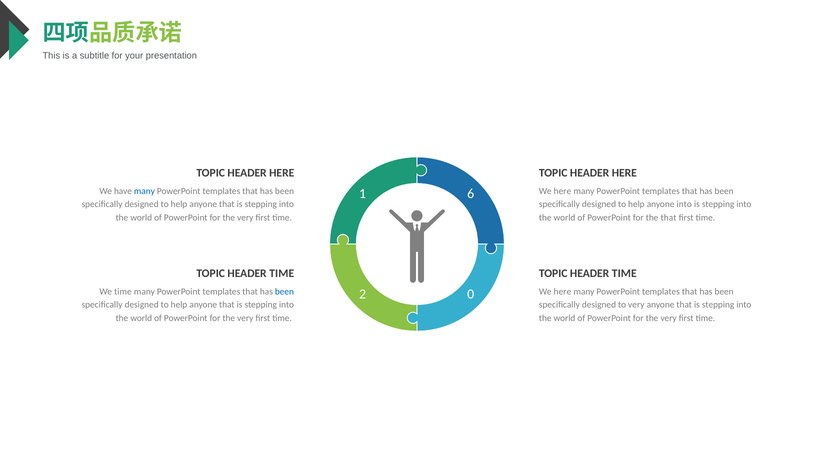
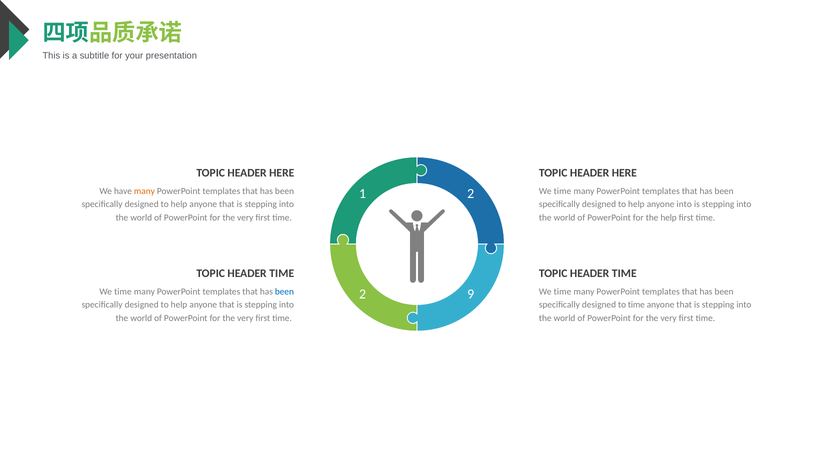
many colour: blue -> orange (144, 191)
here: here -> time (562, 191)
1 6: 6 -> 2 (471, 194)
the that: that -> help (669, 218)
here: here -> time (562, 291)
0: 0 -> 9 (471, 294)
to very: very -> time (636, 305)
